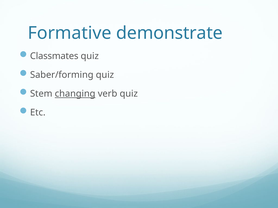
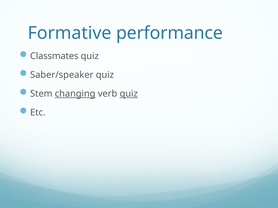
demonstrate: demonstrate -> performance (169, 33)
Saber/forming: Saber/forming -> Saber/speaker (62, 75)
quiz underline: none -> present (129, 94)
